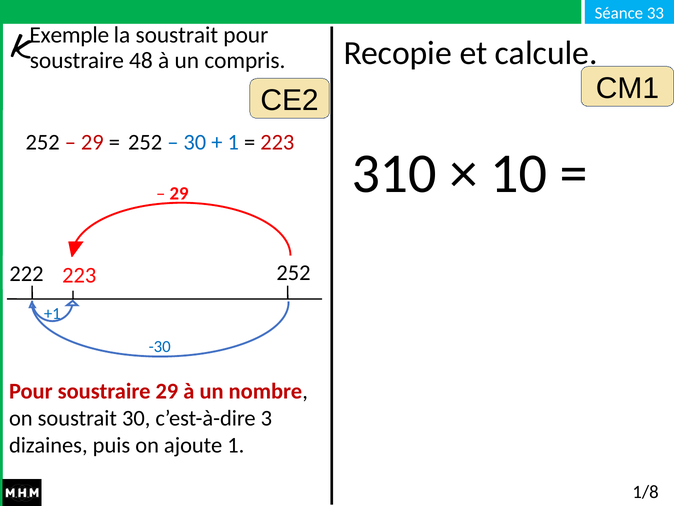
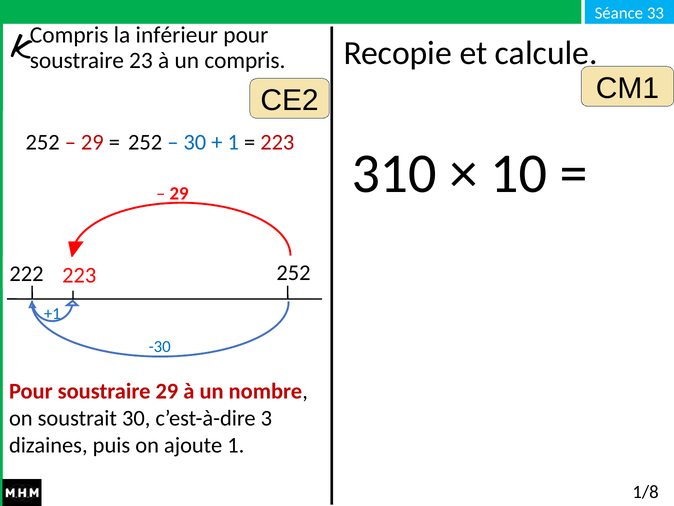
Exemple: Exemple -> Compris (69, 35)
la soustrait: soustrait -> inférieur (177, 35)
48: 48 -> 23 (141, 60)
